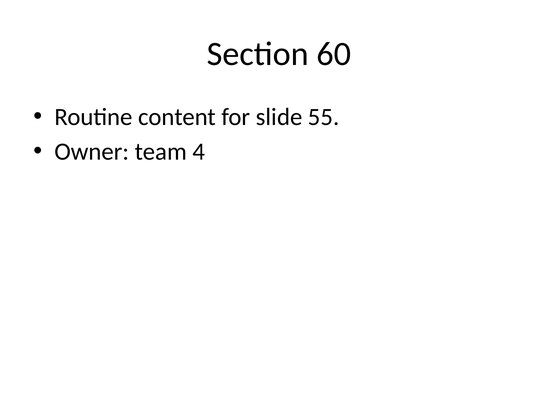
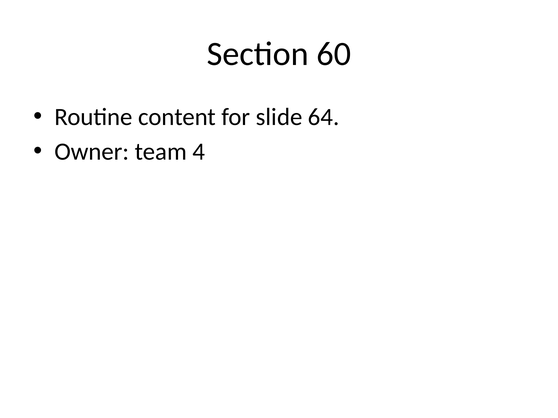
55: 55 -> 64 (324, 117)
